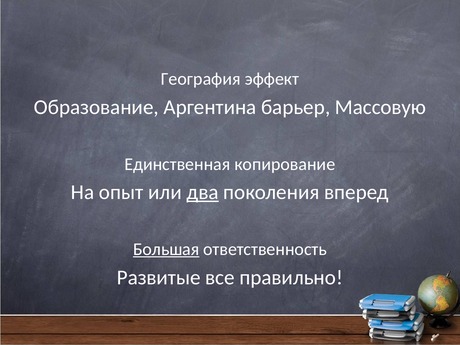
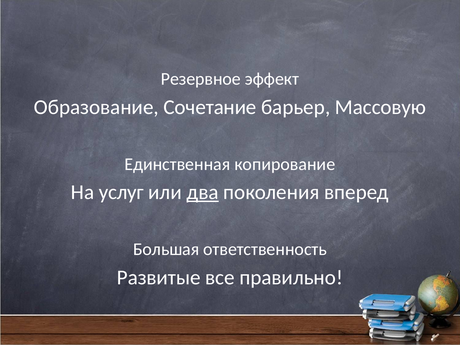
География: География -> Резервное (201, 79)
Аргентина: Аргентина -> Сочетание (210, 107)
опыт: опыт -> услуг (121, 192)
Большая underline: present -> none (166, 249)
